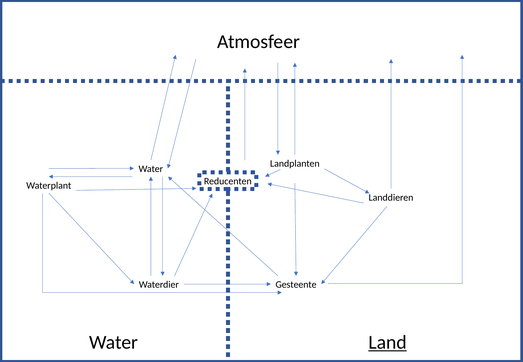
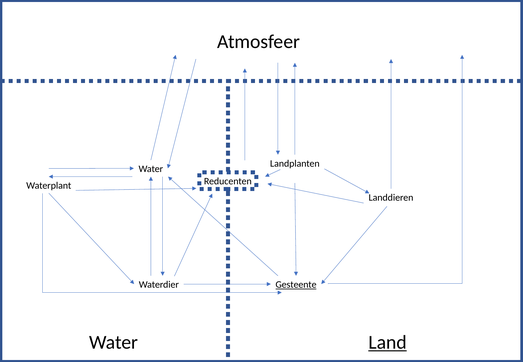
Gesteente underline: none -> present (296, 285)
